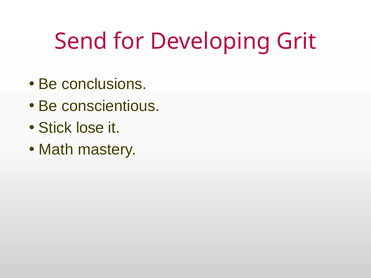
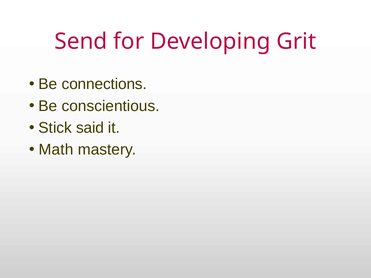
conclusions: conclusions -> connections (104, 84)
lose: lose -> said (90, 128)
